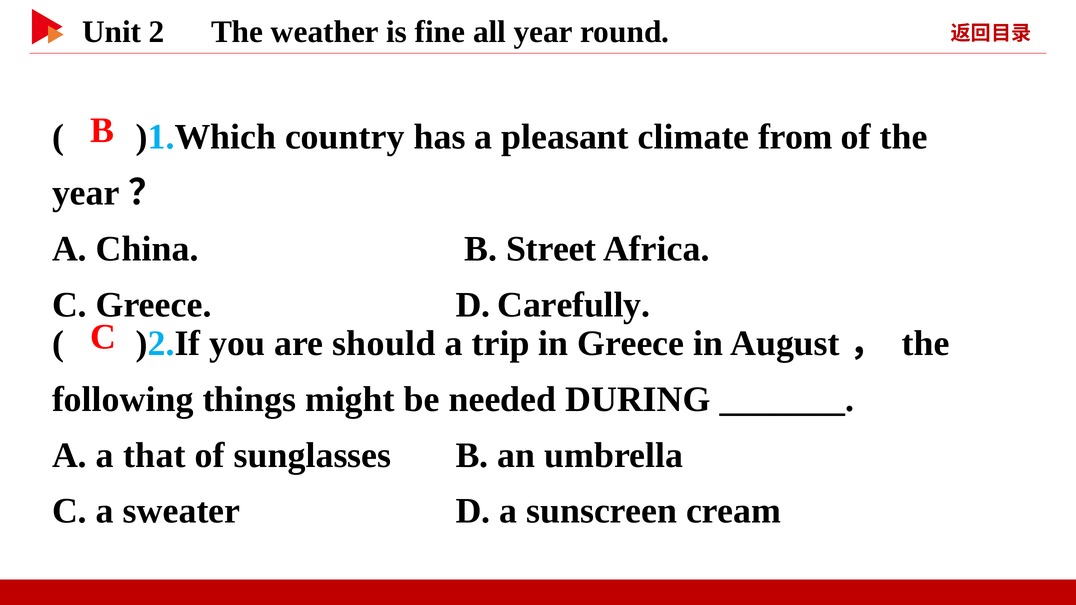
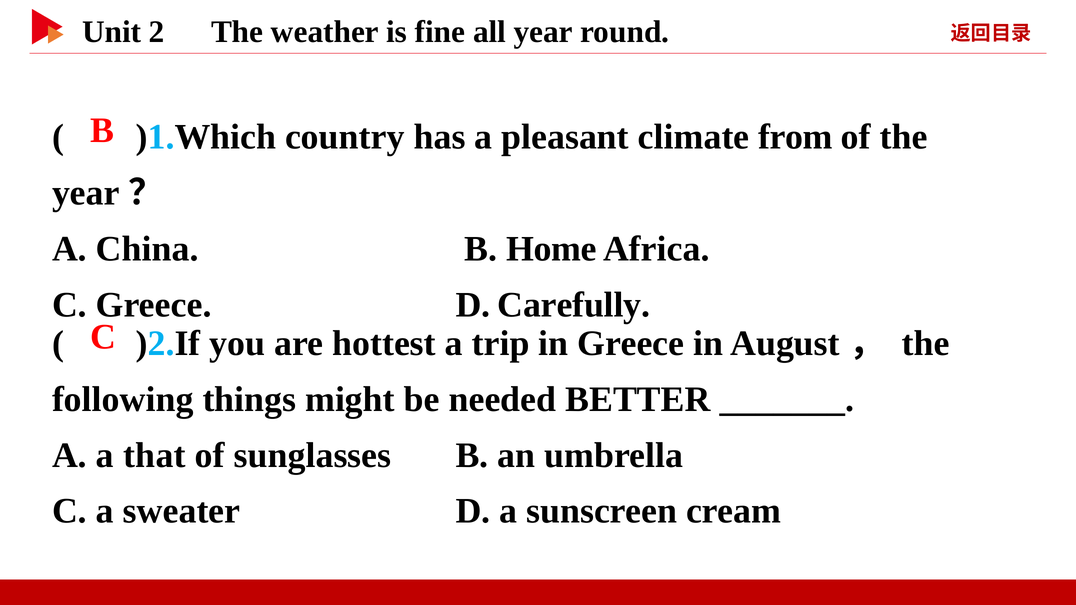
Street: Street -> Home (551, 249)
should: should -> hottest (384, 343)
DURING: DURING -> BETTER (638, 399)
